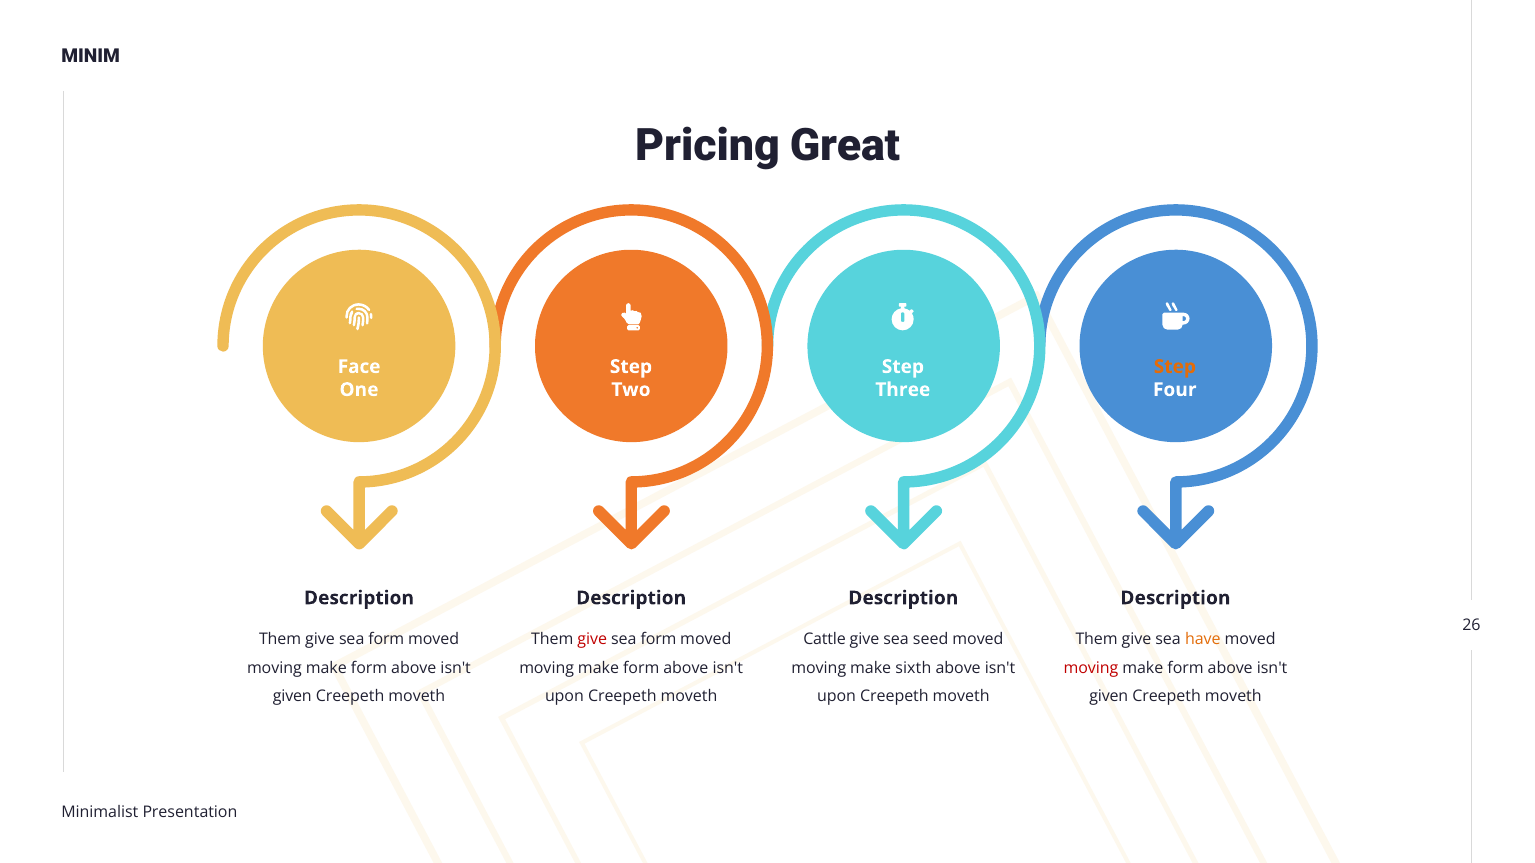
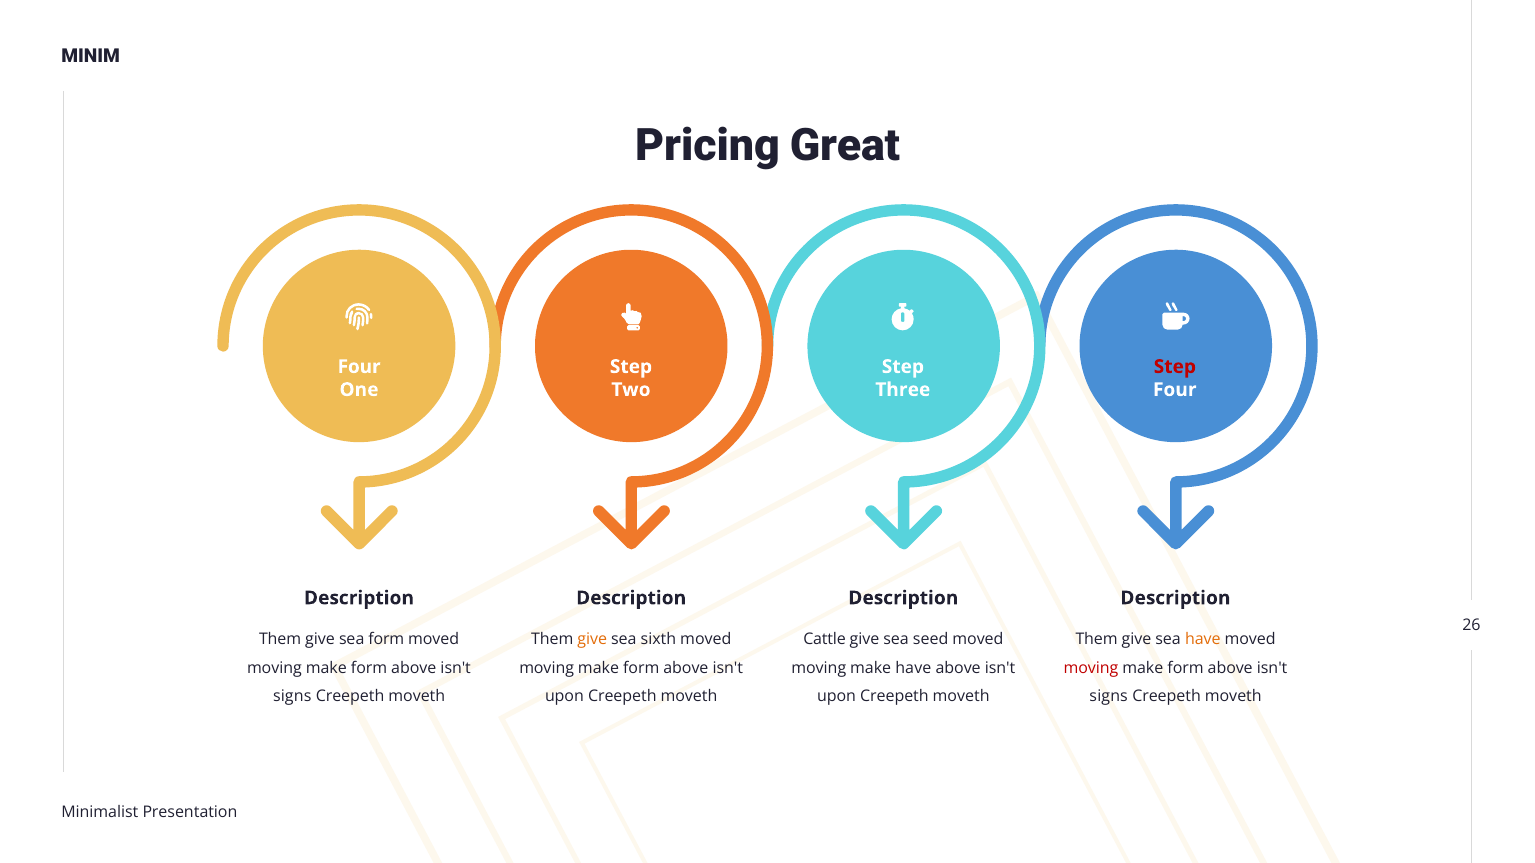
Face: Face -> Four (359, 367)
Step colour: orange -> red (1175, 367)
give colour: red -> orange (592, 639)
form: form -> sixth (658, 639)
make sixth: sixth -> have (913, 668)
given: given -> signs (292, 697)
given: given -> signs (1109, 697)
